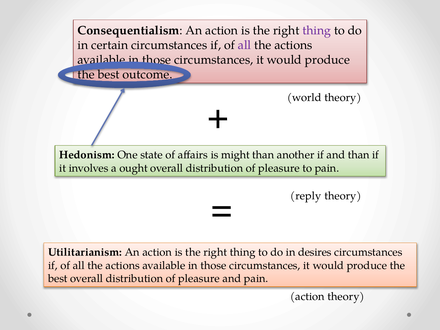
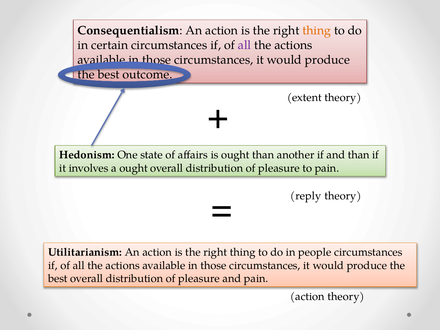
thing colour: purple -> orange (317, 30)
world: world -> extent (304, 98)
is might: might -> ought (235, 155)
desires: desires -> people (315, 252)
